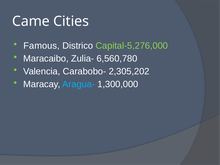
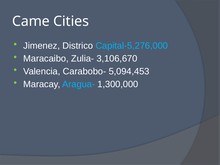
Famous: Famous -> Jimenez (42, 46)
Capital-5,276,000 colour: light green -> light blue (132, 46)
6,560,780: 6,560,780 -> 3,106,670 (117, 59)
2,305,202: 2,305,202 -> 5,094,453 (129, 71)
